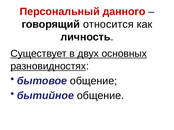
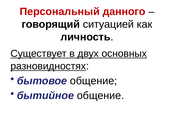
относится: относится -> ситуацией (108, 24)
